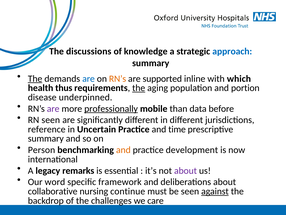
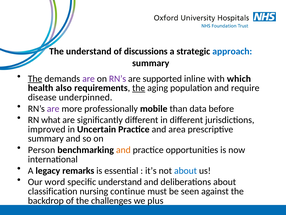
The discussions: discussions -> understand (89, 51)
knowledge: knowledge -> discussions (146, 51)
are colour: blue -> purple (89, 78)
RN’s colour: orange -> purple (118, 78)
thus: thus -> also (64, 88)
portion: portion -> require (245, 88)
professionally underline: present -> none (111, 108)
RN seen: seen -> what (51, 120)
reference: reference -> improved (47, 129)
time: time -> area (177, 129)
development: development -> opportunities (192, 150)
about colour: purple -> blue (186, 170)
specific framework: framework -> understand (120, 182)
collaborative: collaborative -> classification (53, 191)
against underline: present -> none (215, 191)
care: care -> plus (155, 200)
